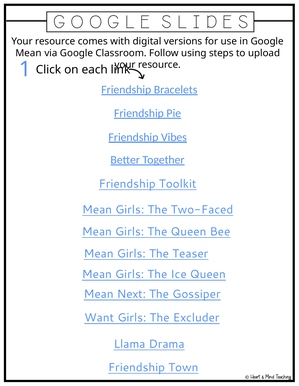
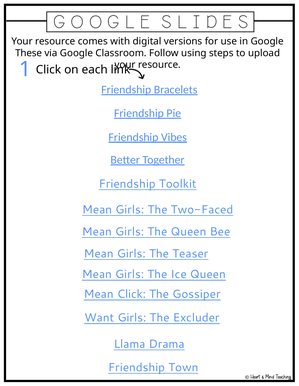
Mean: Mean -> These (29, 53)
Mean Next: Next -> Click (131, 295)
